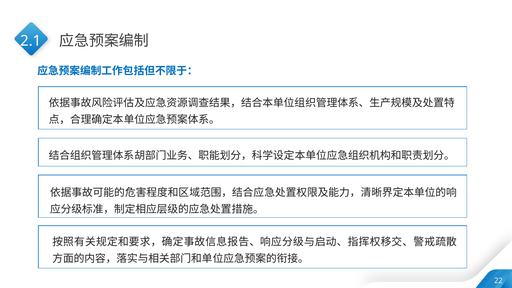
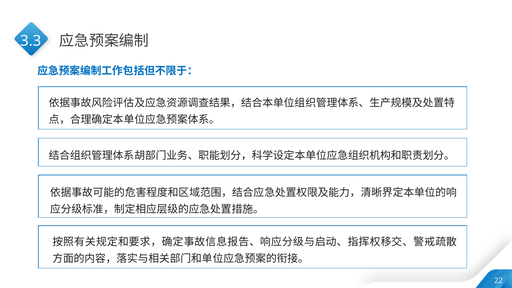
2.1: 2.1 -> 3.3 (31, 41)
